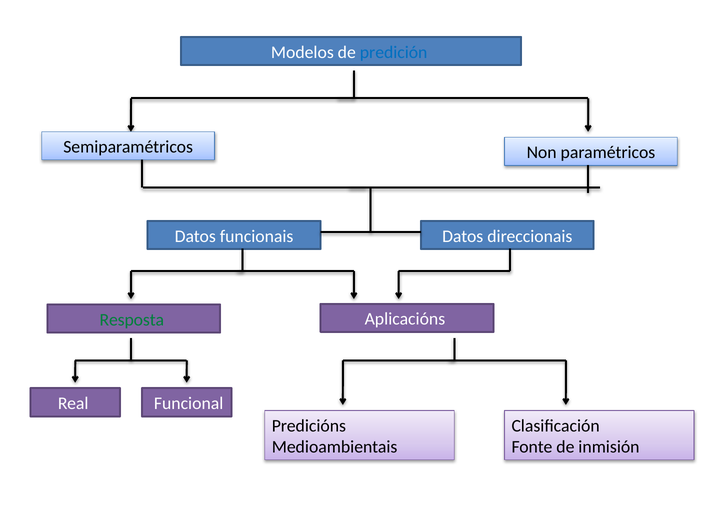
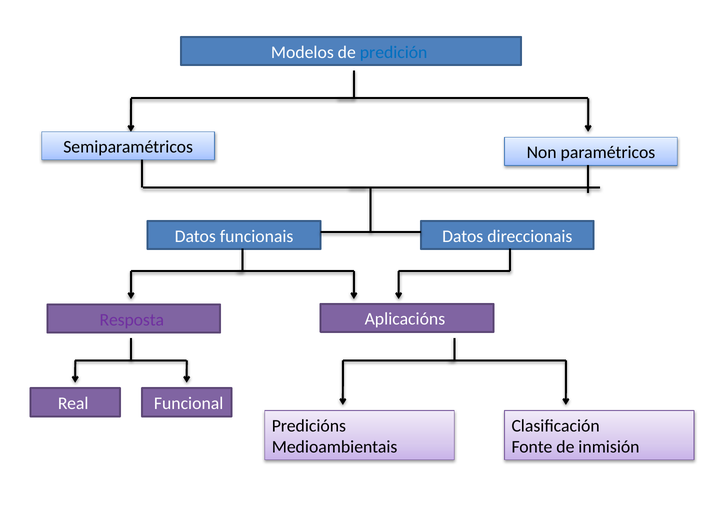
Resposta colour: green -> purple (132, 320)
